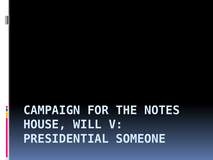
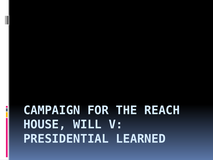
NOTES: NOTES -> REACH (162, 110)
SOMEONE: SOMEONE -> LEARNED (141, 139)
